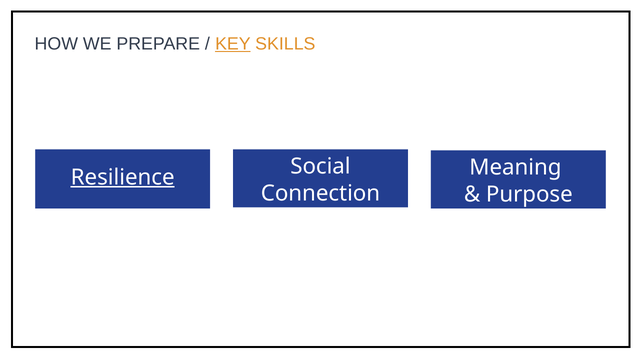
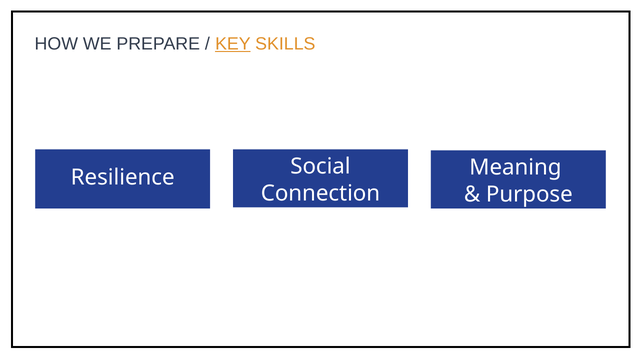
Resilience underline: present -> none (123, 178)
